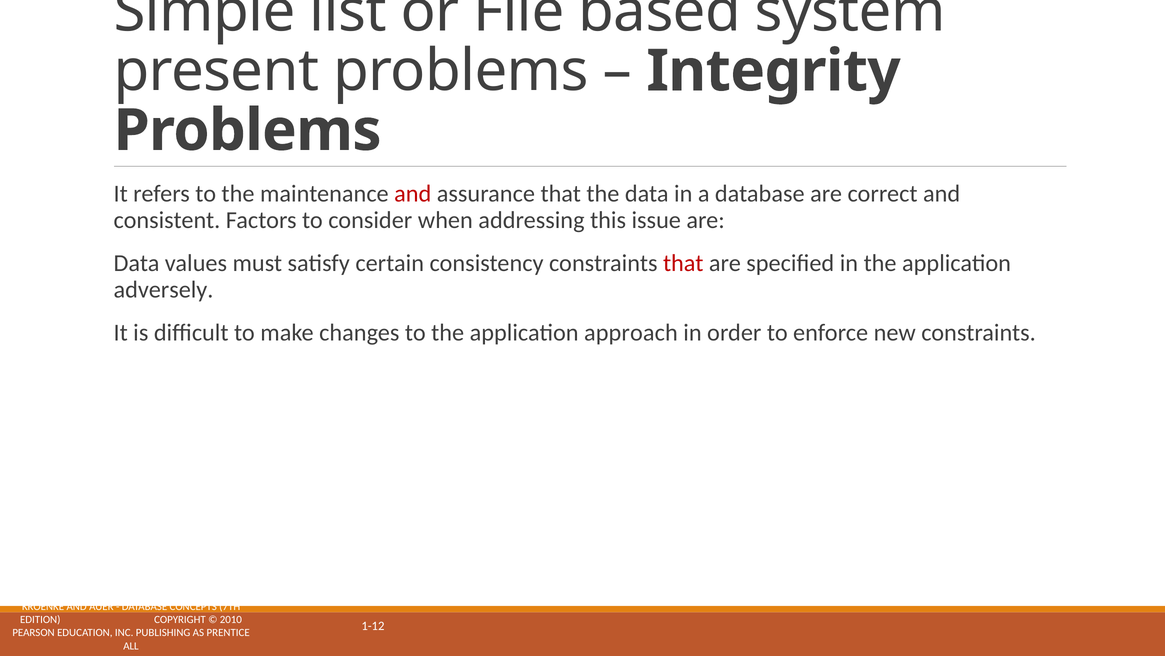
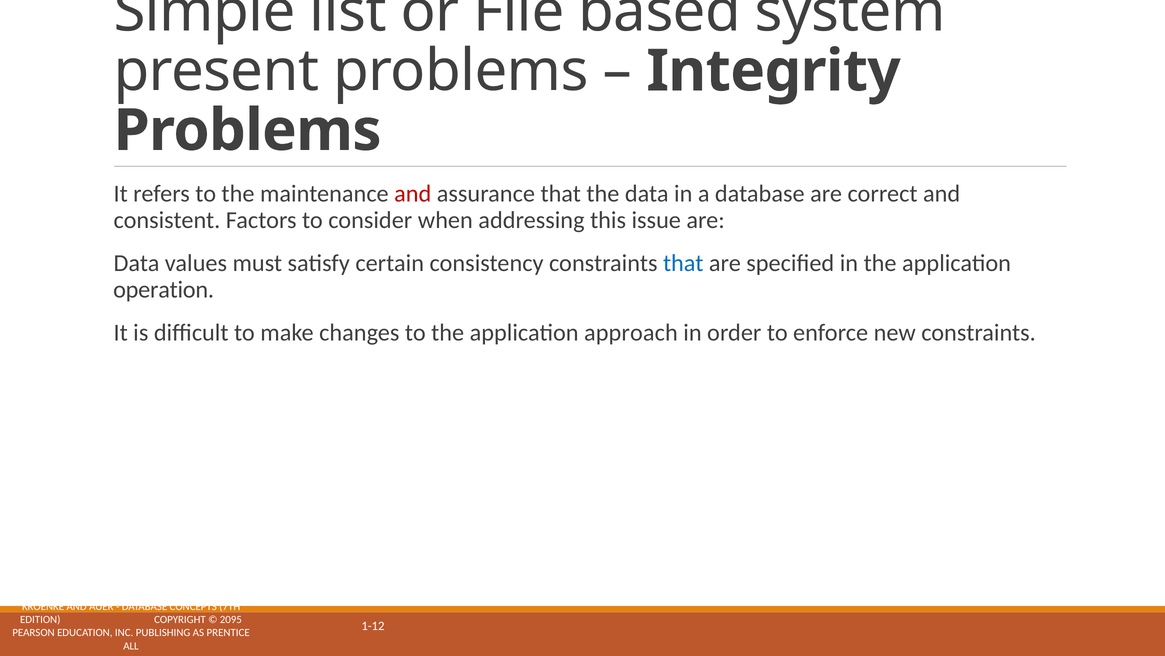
that colour: red -> blue (683, 263)
adversely: adversely -> operation (164, 289)
2010: 2010 -> 2095 (231, 619)
